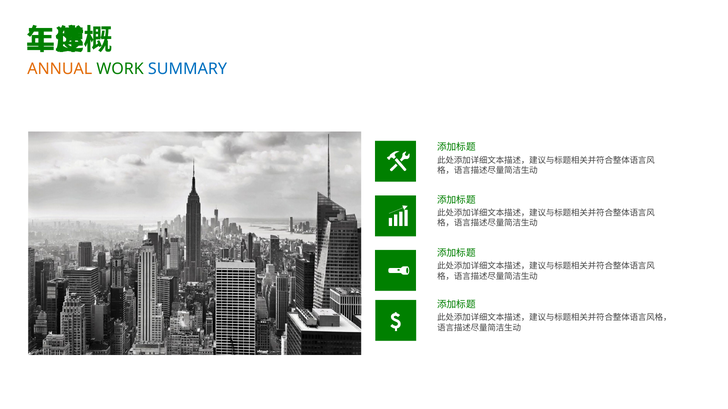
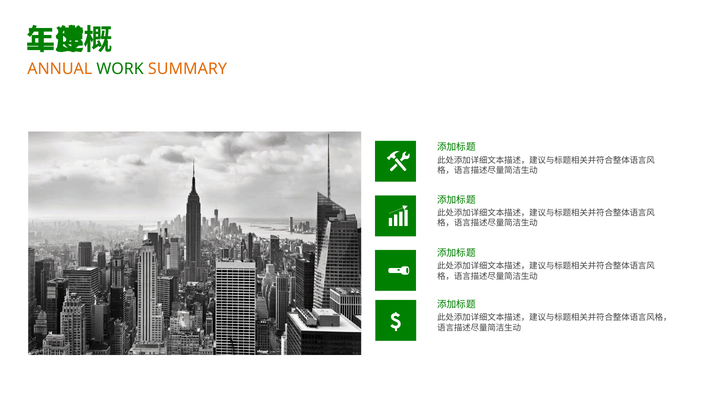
SUMMARY colour: blue -> orange (188, 69)
